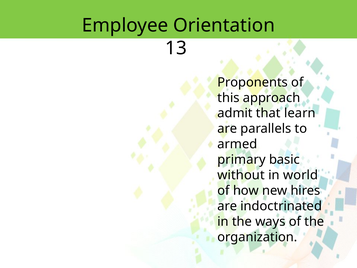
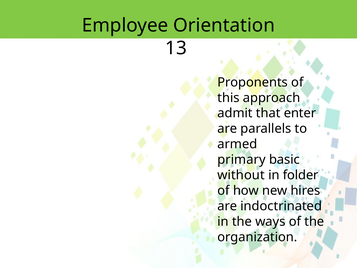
learn: learn -> enter (300, 113)
world: world -> folder (301, 175)
